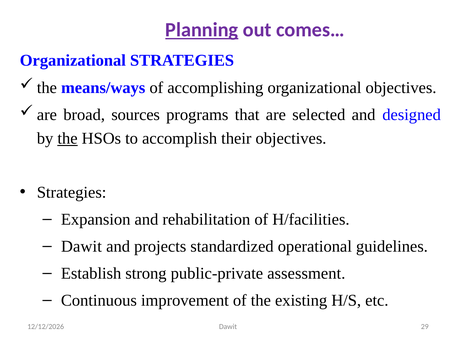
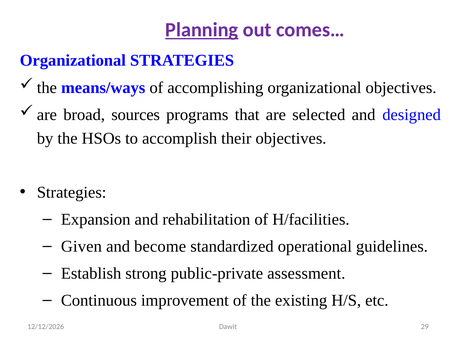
the underline: present -> none (68, 138)
Dawit: Dawit -> Given (81, 246)
projects: projects -> become (160, 246)
